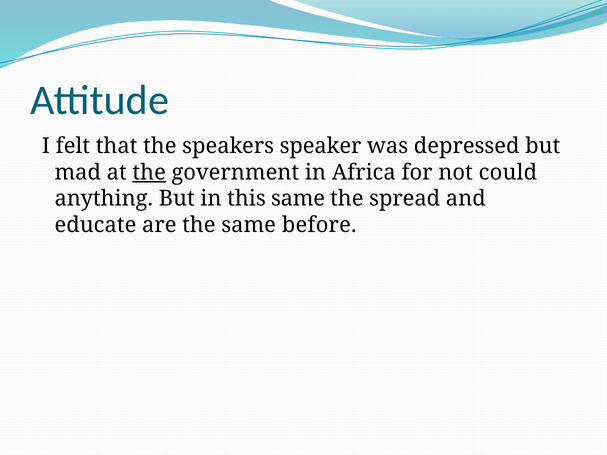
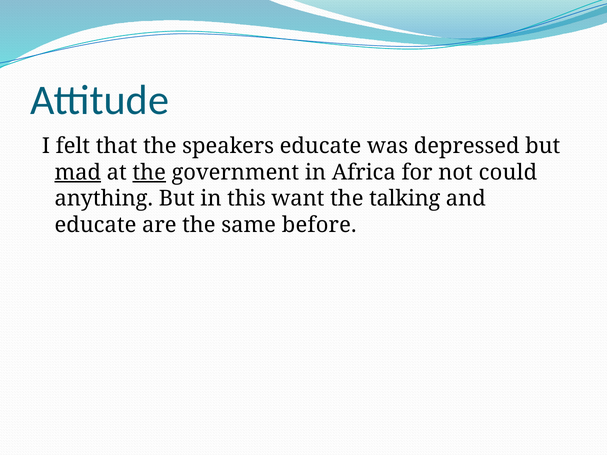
speakers speaker: speaker -> educate (320, 146)
mad underline: none -> present (78, 172)
this same: same -> want (298, 199)
spread: spread -> talking (405, 199)
